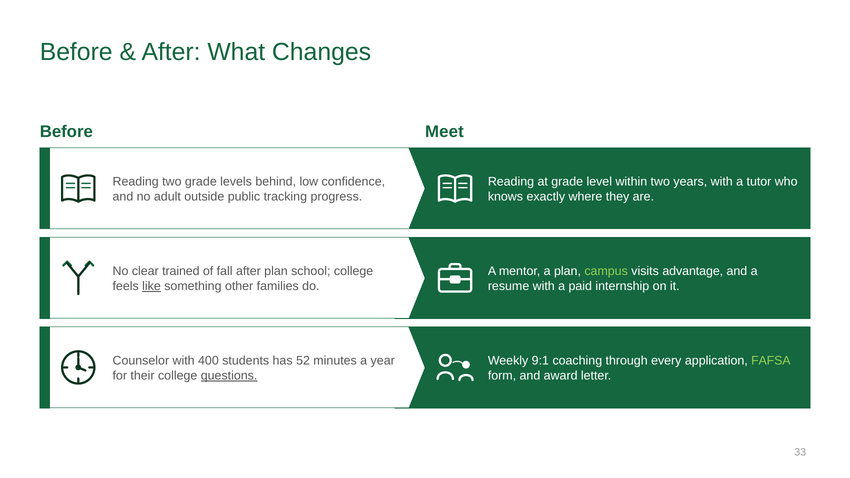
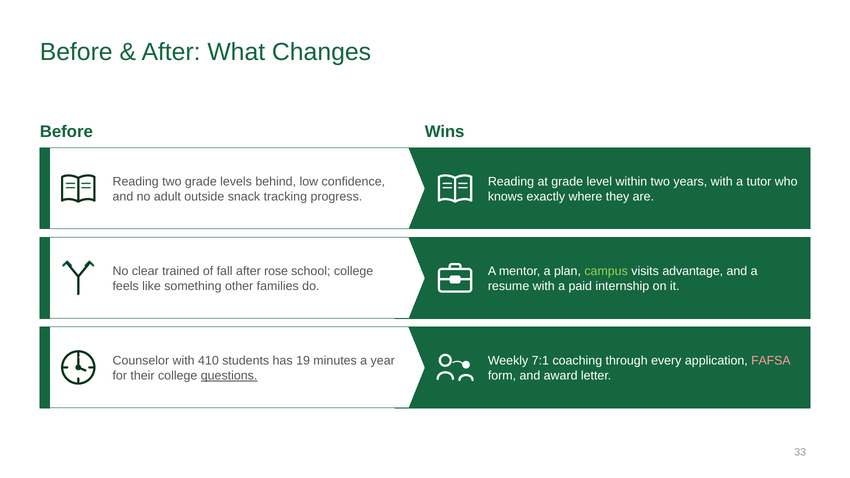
Meet: Meet -> Wins (445, 132)
public: public -> snack (244, 197)
after plan: plan -> rose (276, 271)
like underline: present -> none (152, 286)
400: 400 -> 410 (208, 361)
52: 52 -> 19 (303, 361)
9:1: 9:1 -> 7:1 (540, 361)
FAFSA colour: light green -> pink (771, 361)
